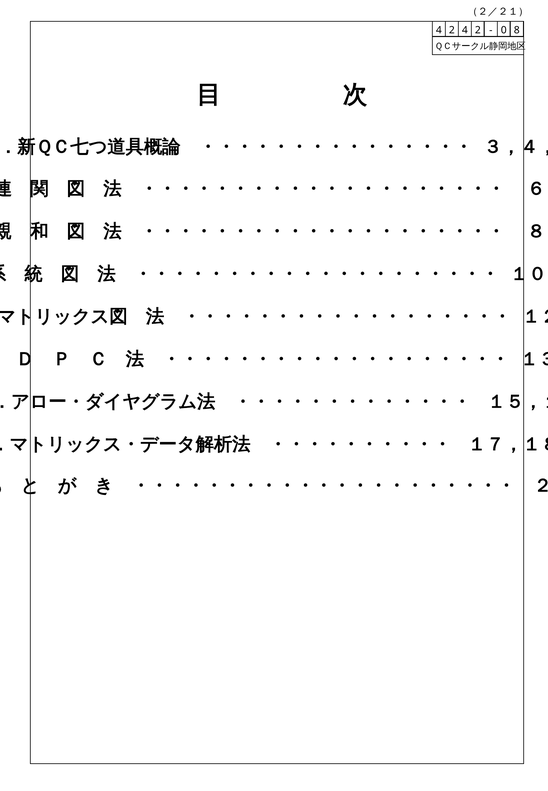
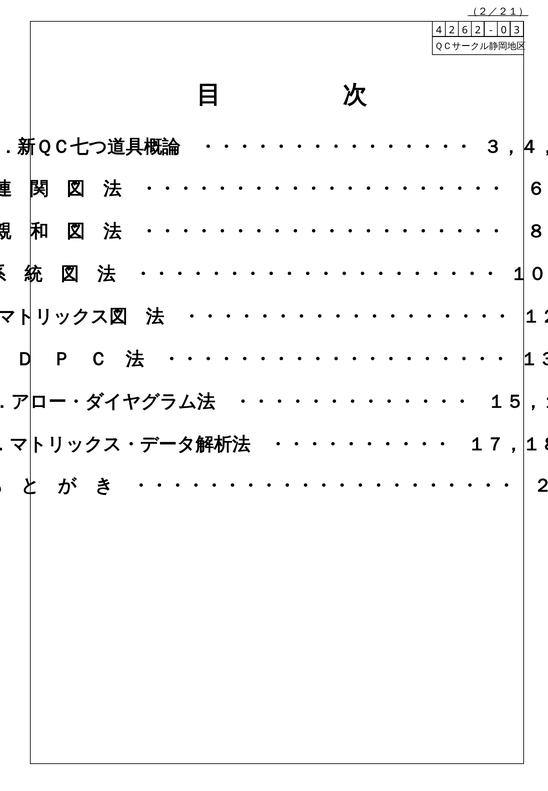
（２／２１） underline: none -> present (498, 11)
2 4: 4 -> 6 (465, 30)
8: 8 -> 3 (517, 30)
